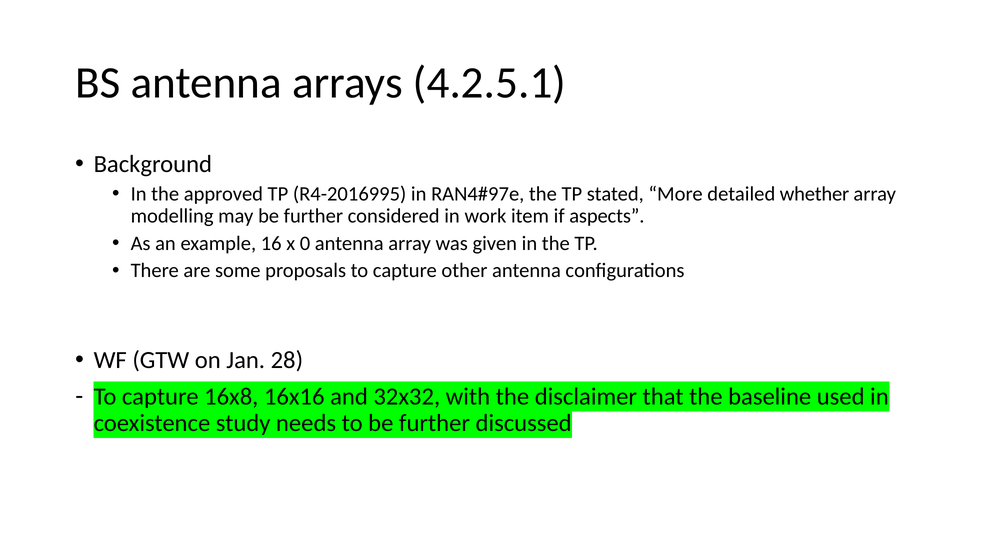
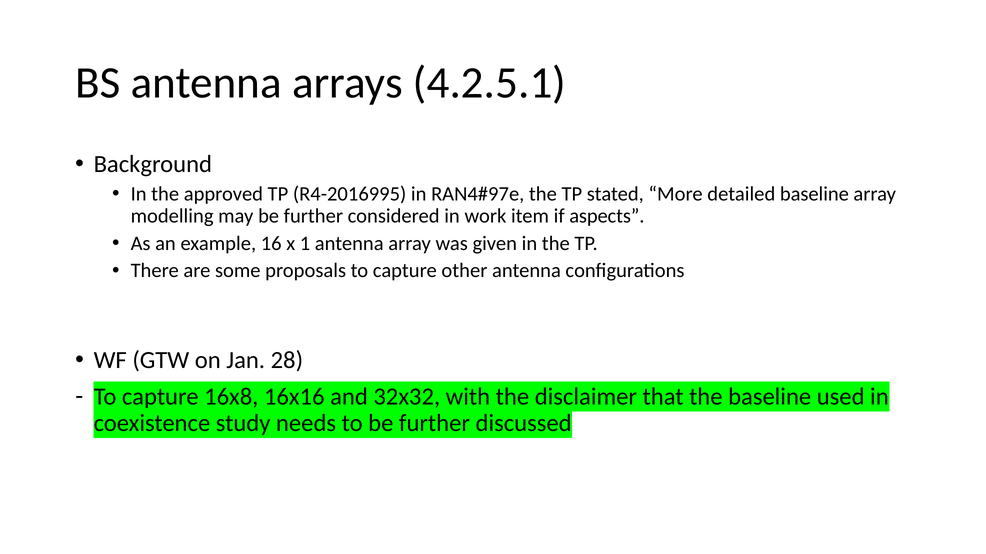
detailed whether: whether -> baseline (814, 194)
0: 0 -> 1 (305, 244)
